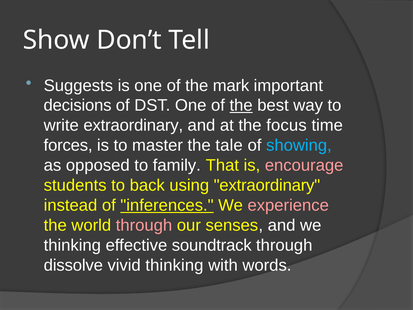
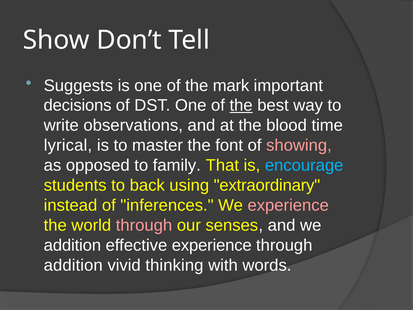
write extraordinary: extraordinary -> observations (133, 125)
focus: focus -> blood (287, 125)
forces: forces -> lyrical (68, 145)
tale: tale -> font (229, 145)
showing colour: light blue -> pink (299, 145)
encourage colour: pink -> light blue (304, 165)
inferences underline: present -> none (167, 205)
thinking: thinking -> addition (72, 245)
effective soundtrack: soundtrack -> experience (212, 245)
dissolve: dissolve -> addition (73, 265)
